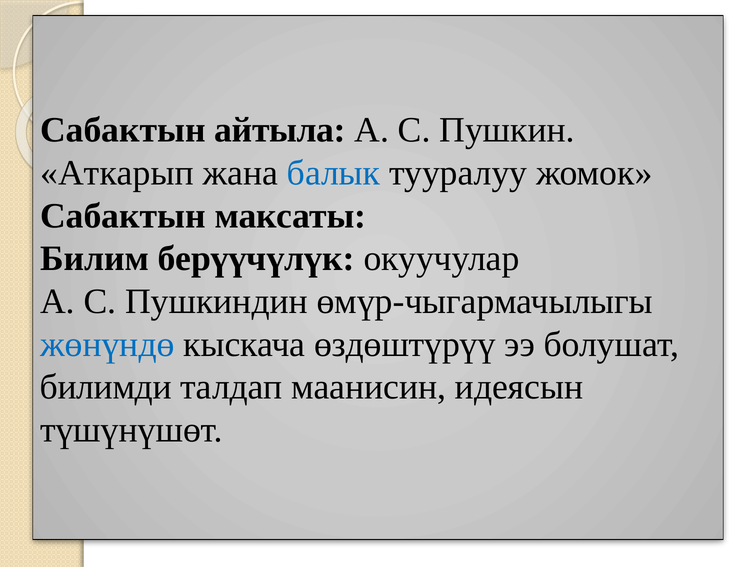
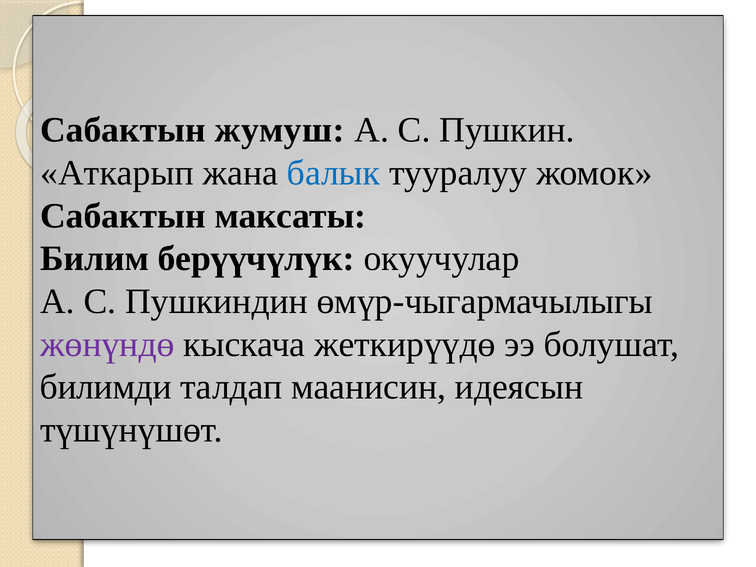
айтыла: айтыла -> жумуш (280, 130)
жөнүндө colour: blue -> purple (107, 344)
өздөштүрүү: өздөштүрүү -> жеткирүүдө (405, 344)
